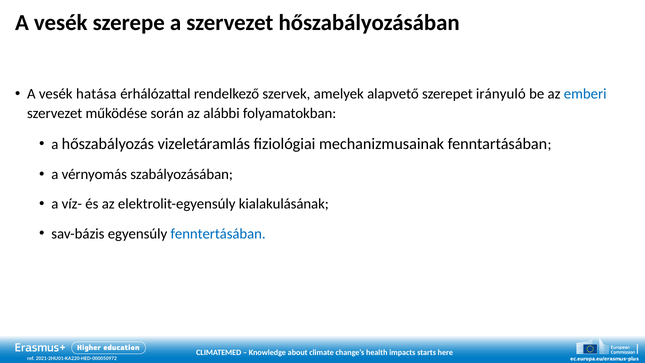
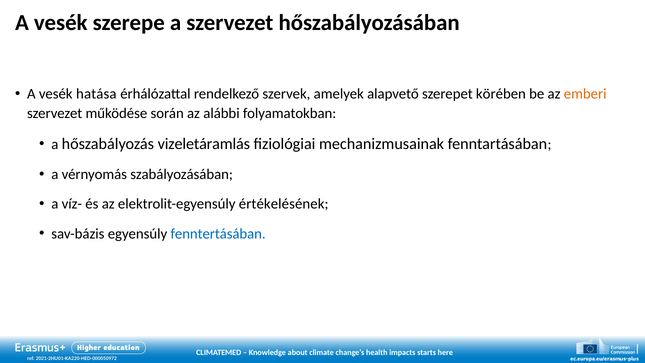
irányuló: irányuló -> körében (501, 94)
emberi colour: blue -> orange (585, 94)
kialakulásának: kialakulásának -> értékelésének (284, 204)
